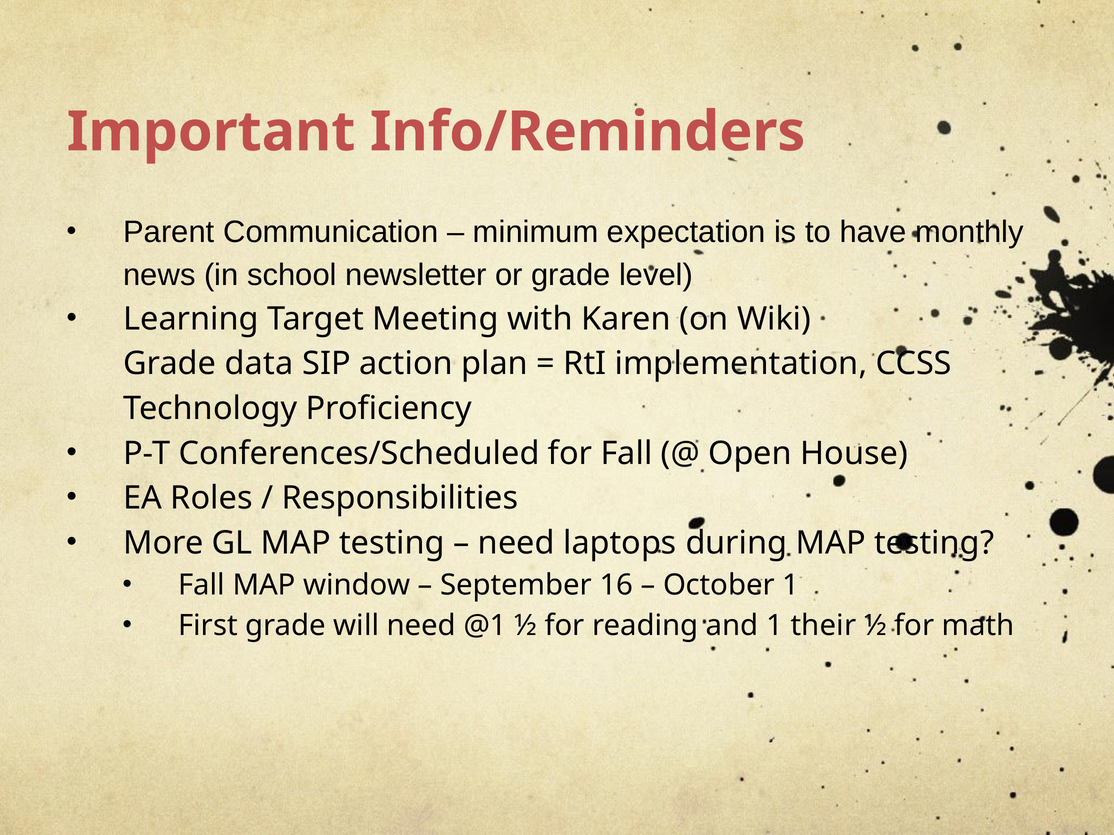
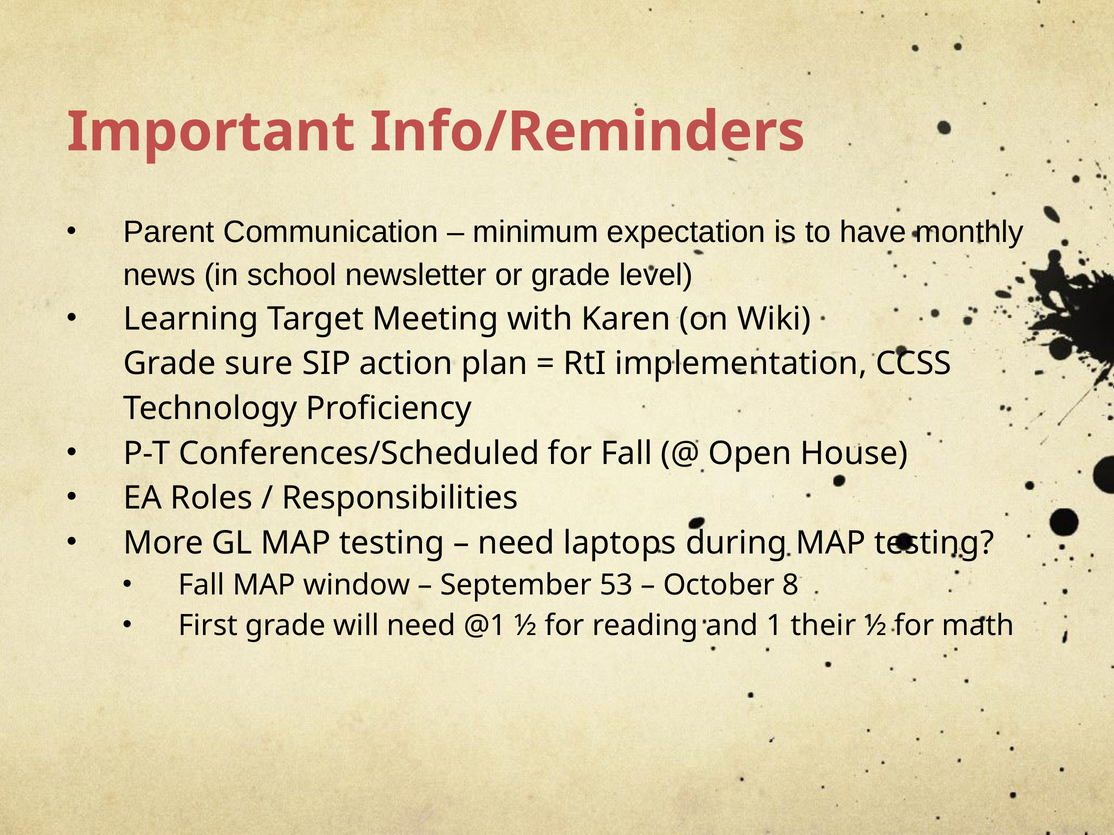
data: data -> sure (259, 364)
16: 16 -> 53 (616, 585)
October 1: 1 -> 8 (791, 585)
